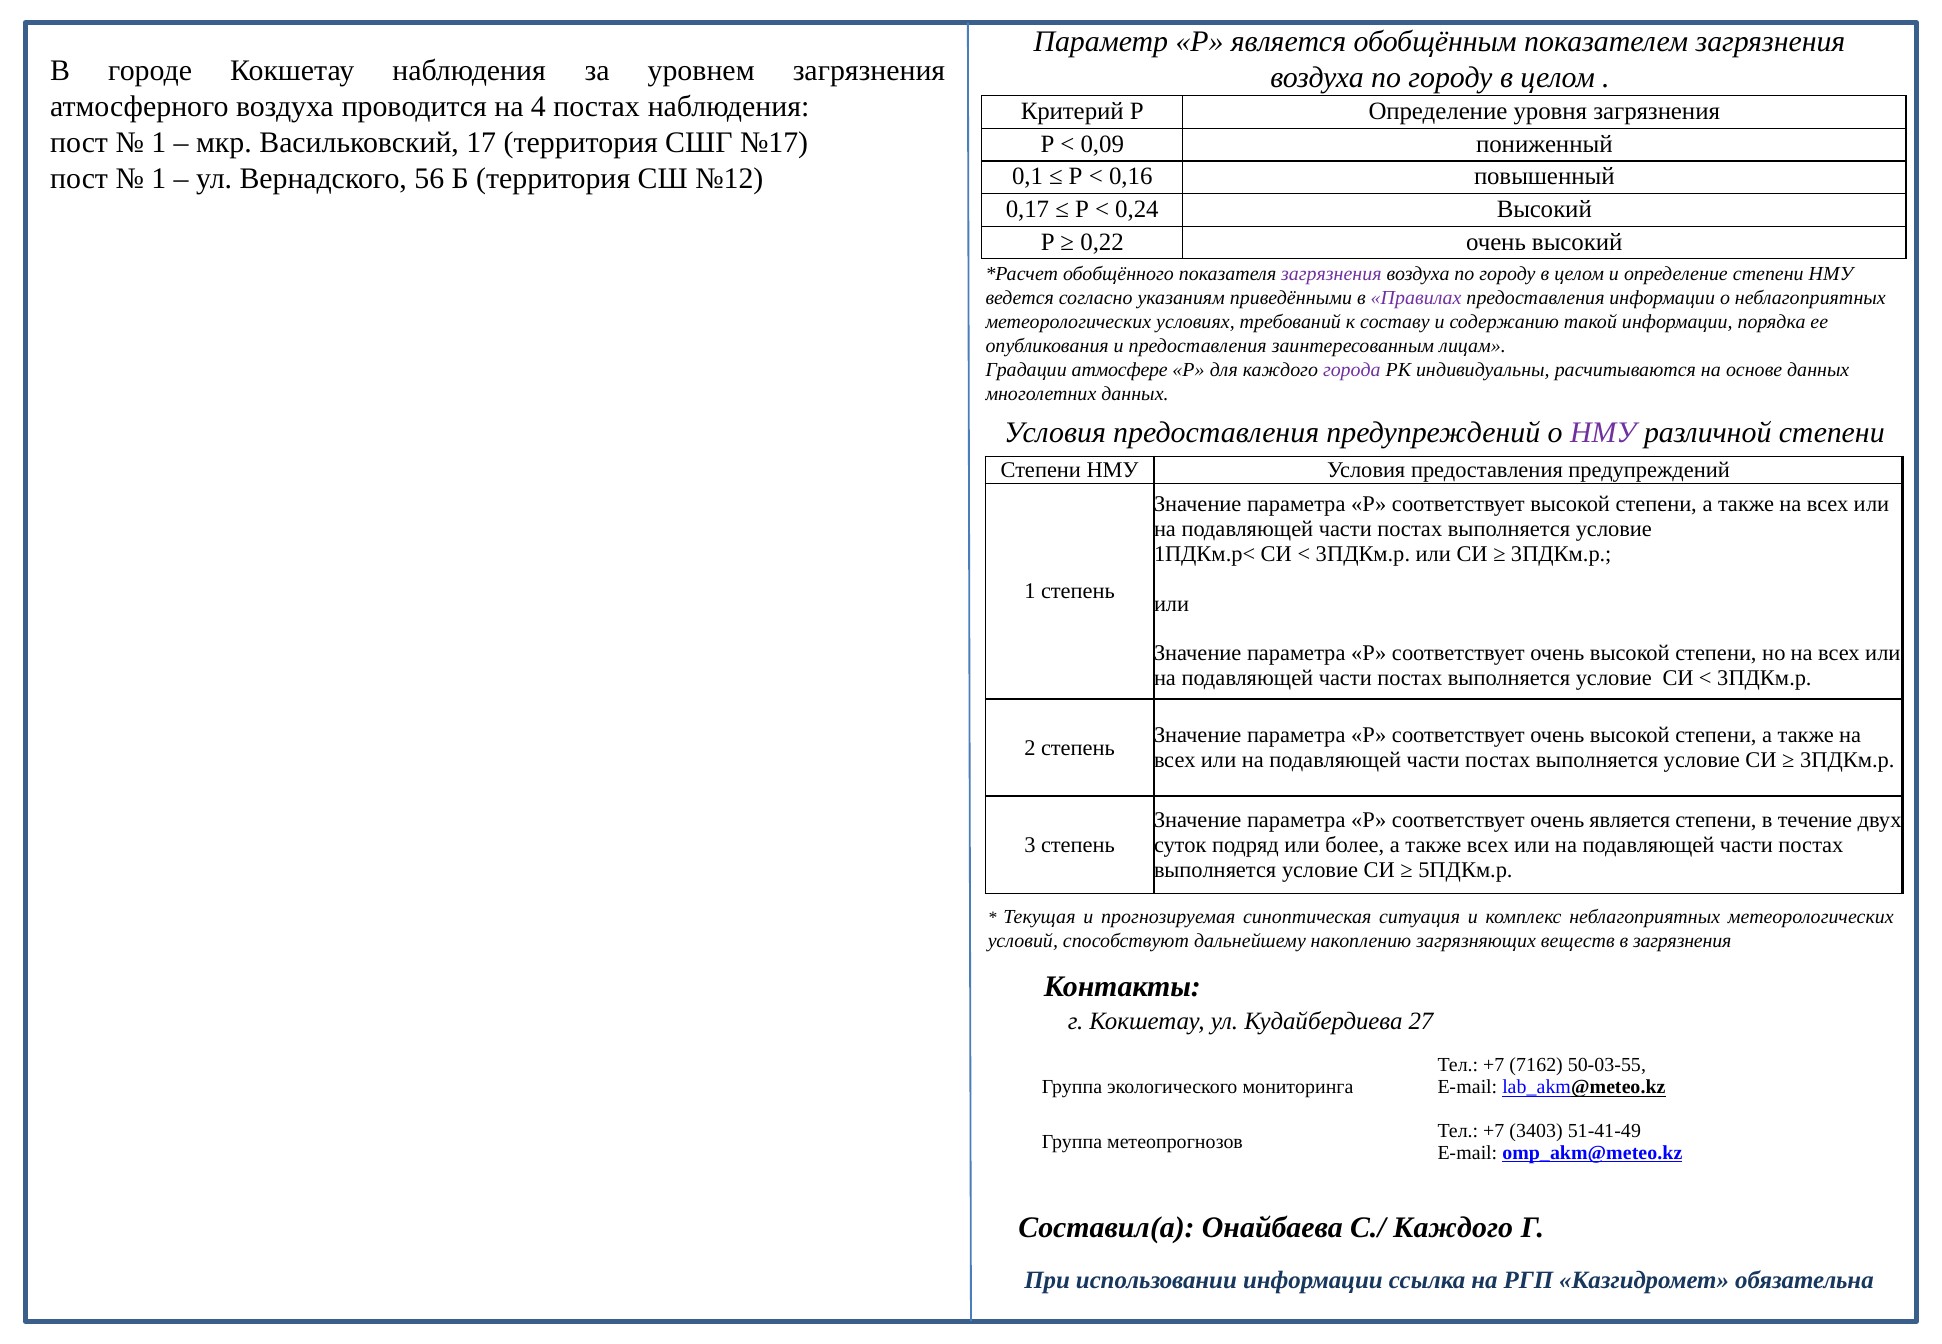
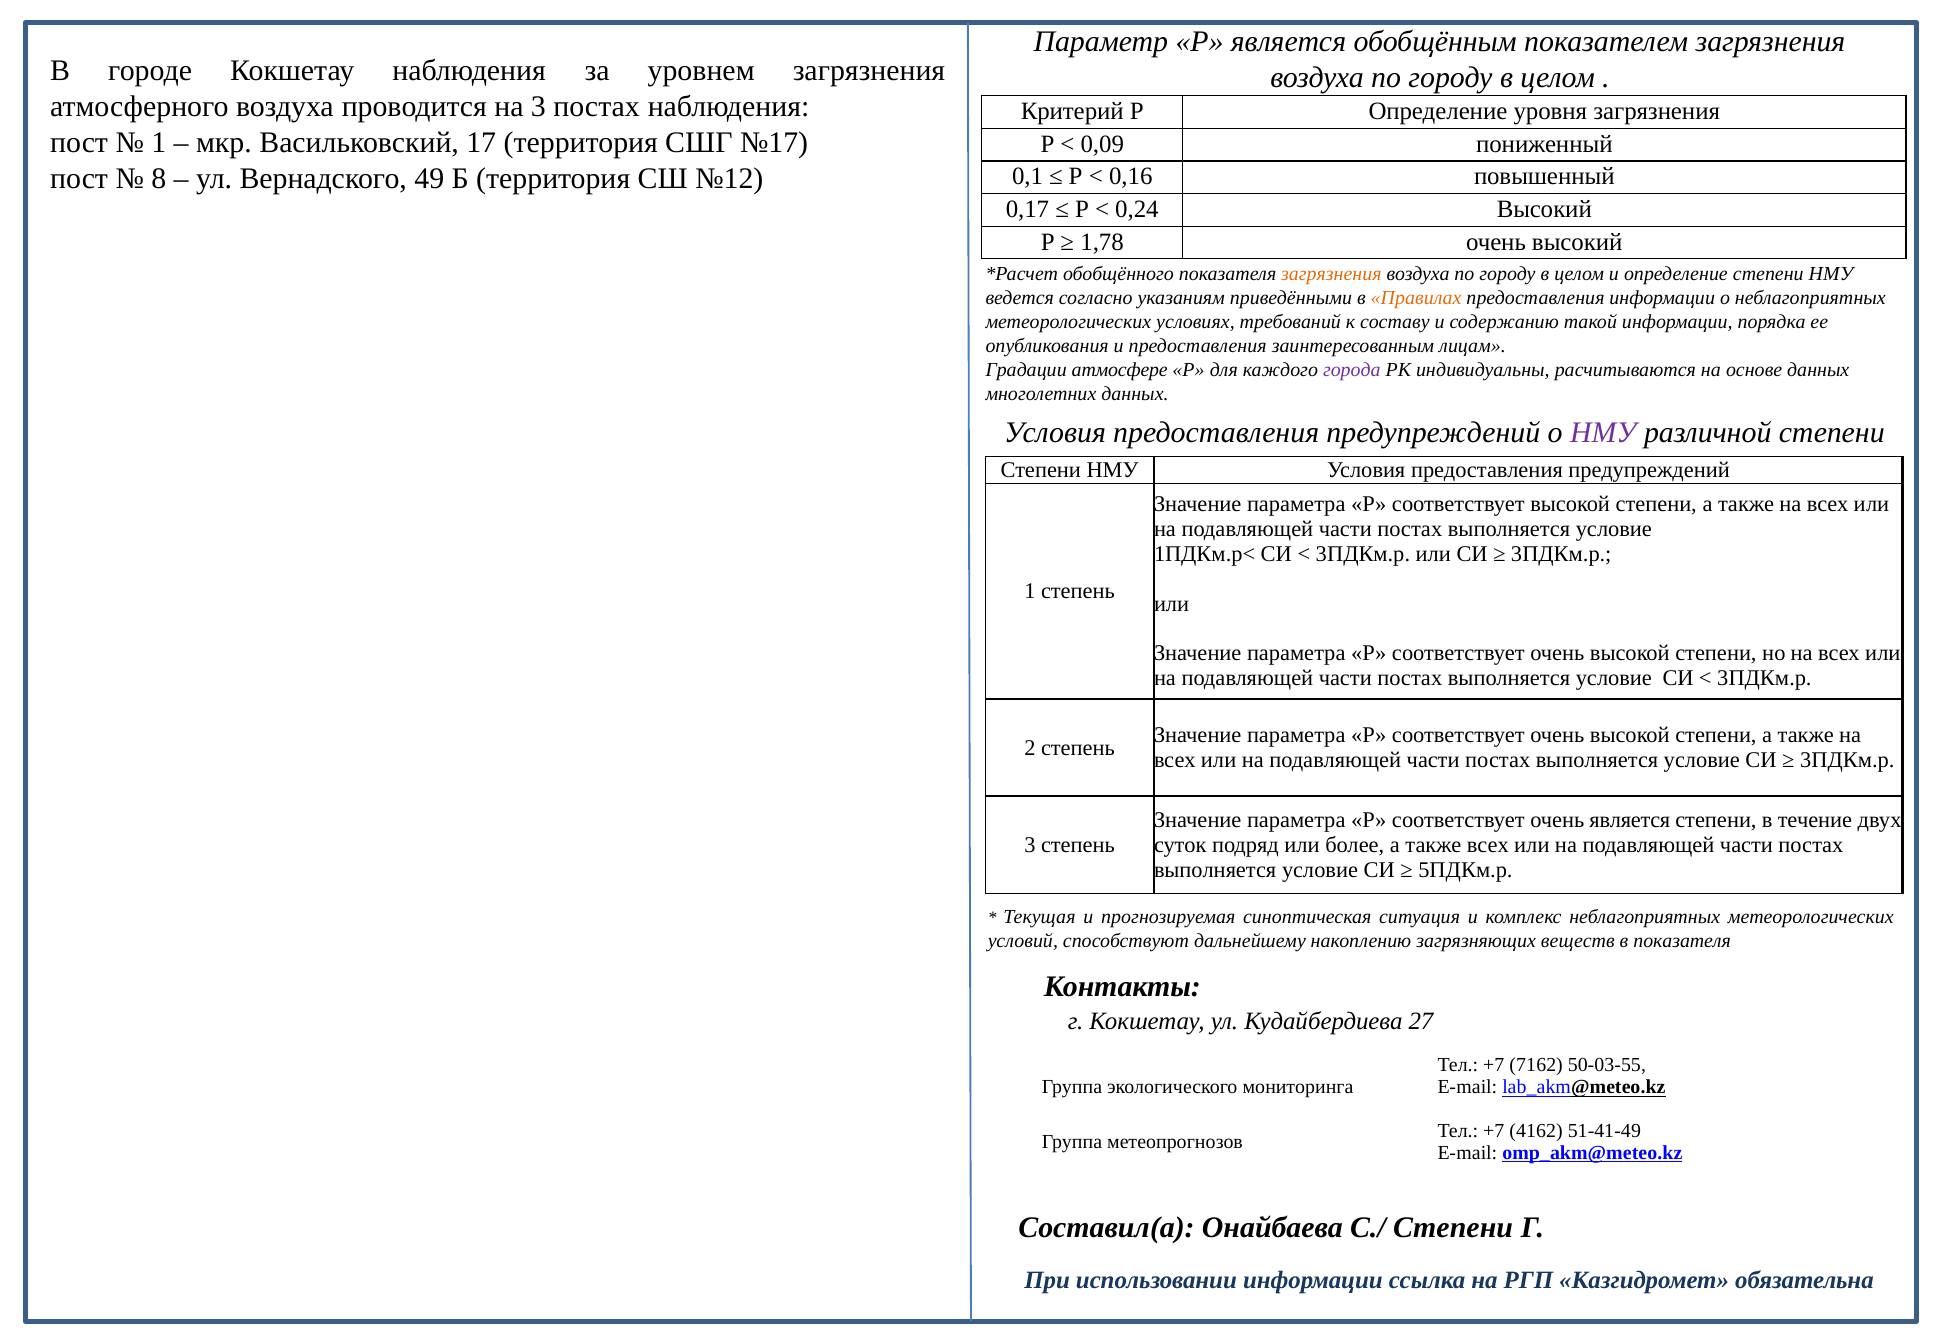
на 4: 4 -> 3 (538, 107)
1: 1 -> 8 (159, 178)
56: 56 -> 49 (429, 178)
0,22: 0,22 -> 1,78 (1102, 242)
загрязнения colour: purple -> orange (1331, 274)
Правилах colour: purple -> orange (1416, 298)
в загрязнения: загрязнения -> показателя (1682, 941)
3403: 3403 -> 4162 (1536, 1131)
С./ Каждого: Каждого -> Степени (1453, 1228)
